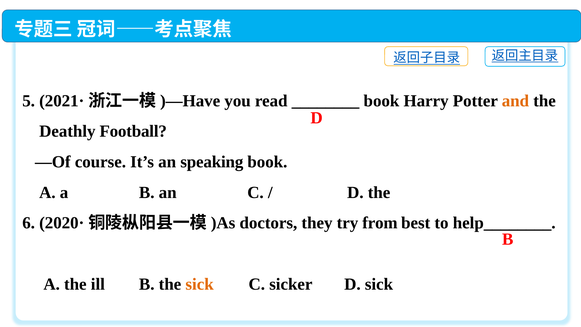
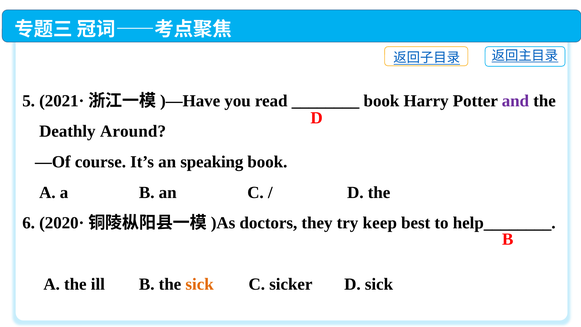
and colour: orange -> purple (515, 101)
Football: Football -> Around (133, 131)
from: from -> keep (380, 223)
